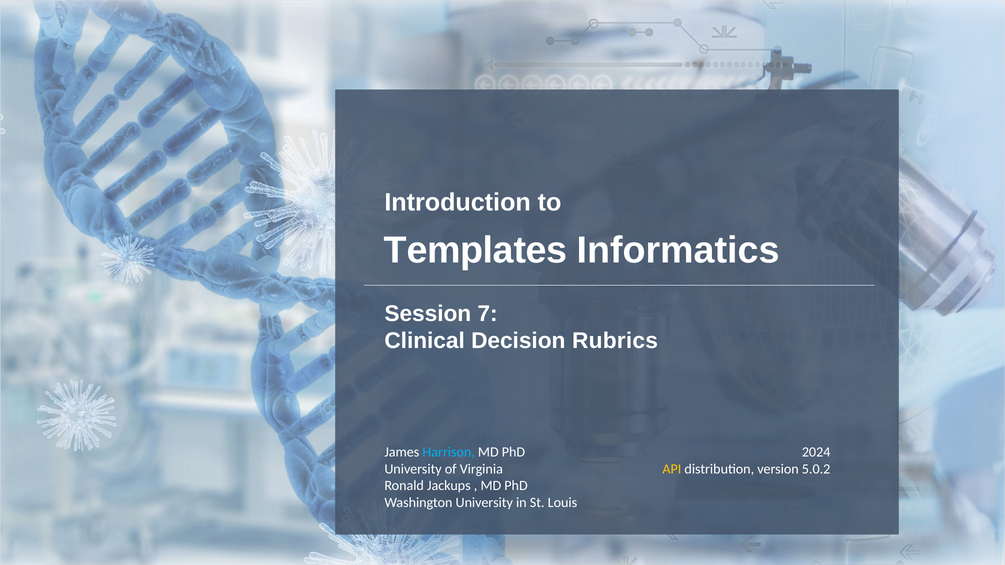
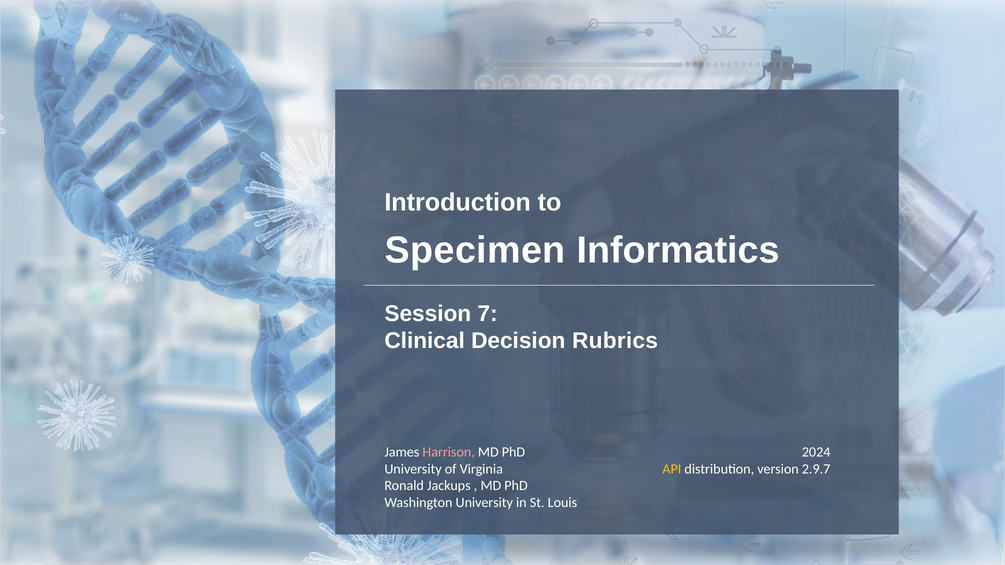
Templates: Templates -> Specimen (475, 250)
Harrison colour: light blue -> pink (449, 452)
5.0.2: 5.0.2 -> 2.9.7 (816, 469)
